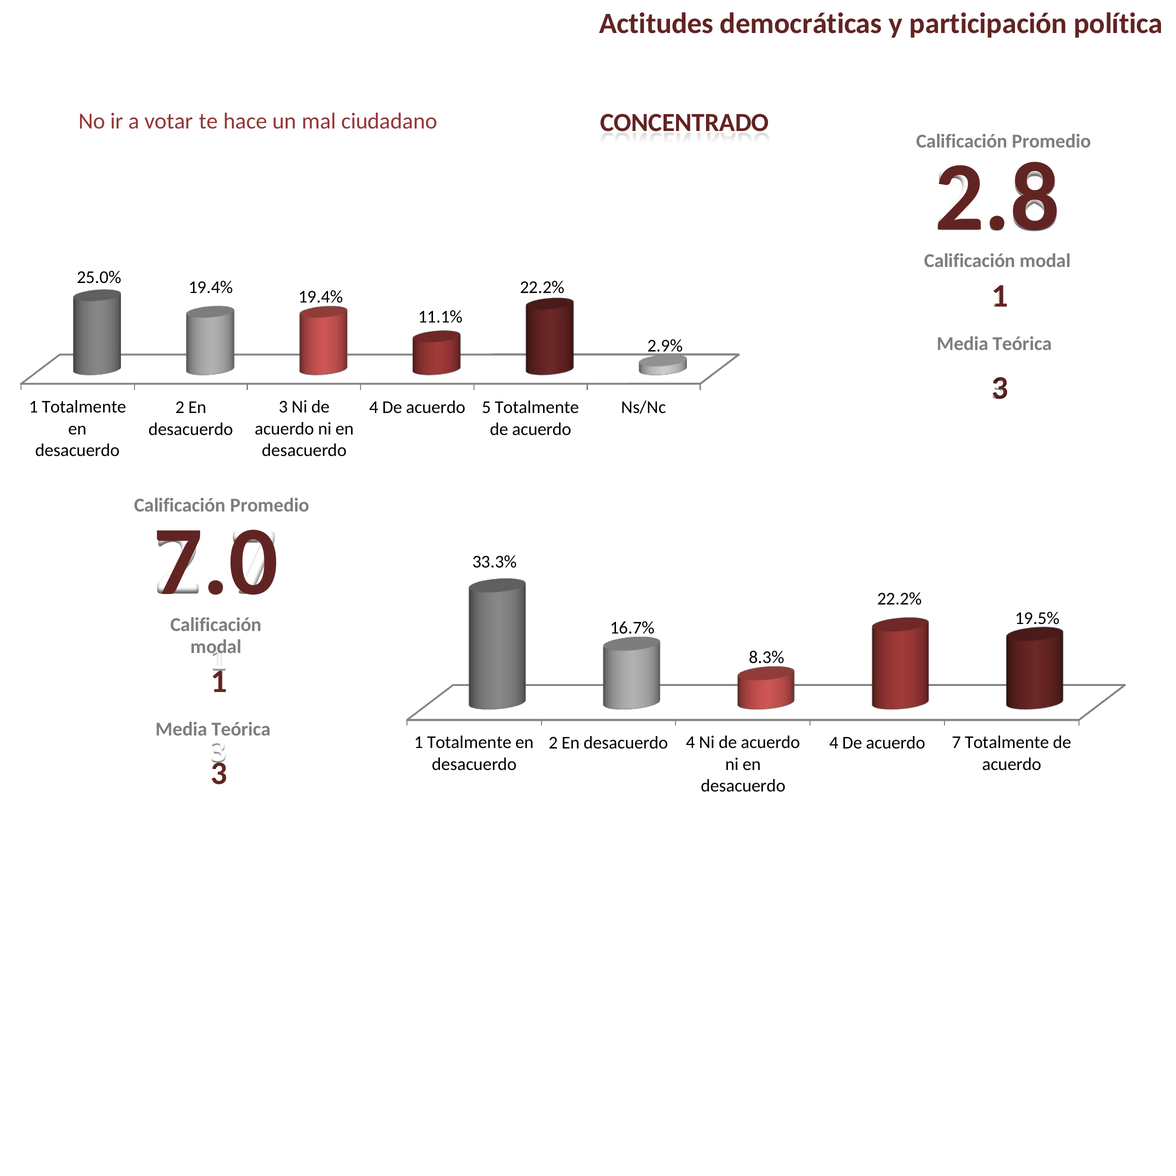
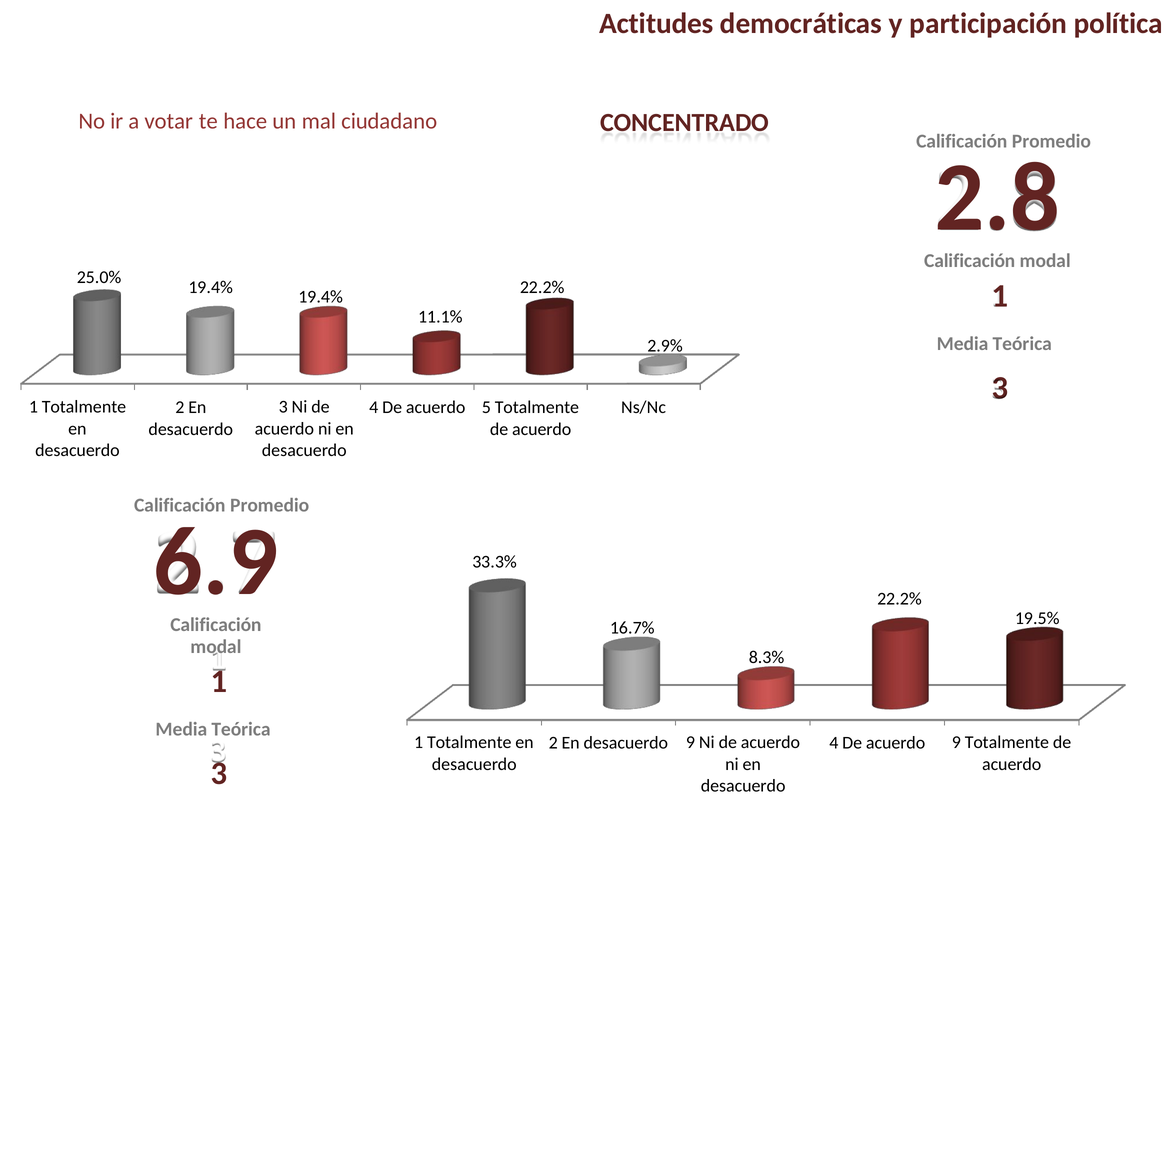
7.0: 7.0 -> 6.9 (216, 562)
2 En desacuerdo 4: 4 -> 9 (691, 742)
acuerdo 7: 7 -> 9 (956, 742)
